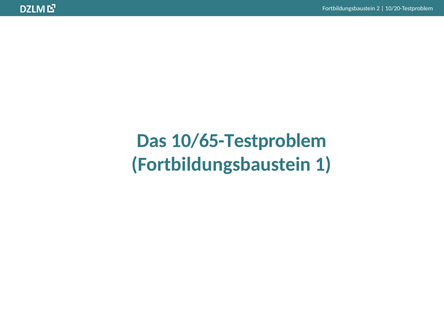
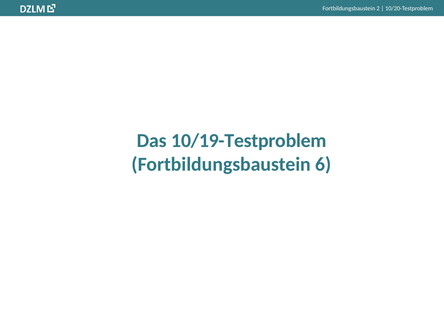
10/65-Testproblem: 10/65-Testproblem -> 10/19-Testproblem (249, 141)
1: 1 -> 6 (323, 164)
